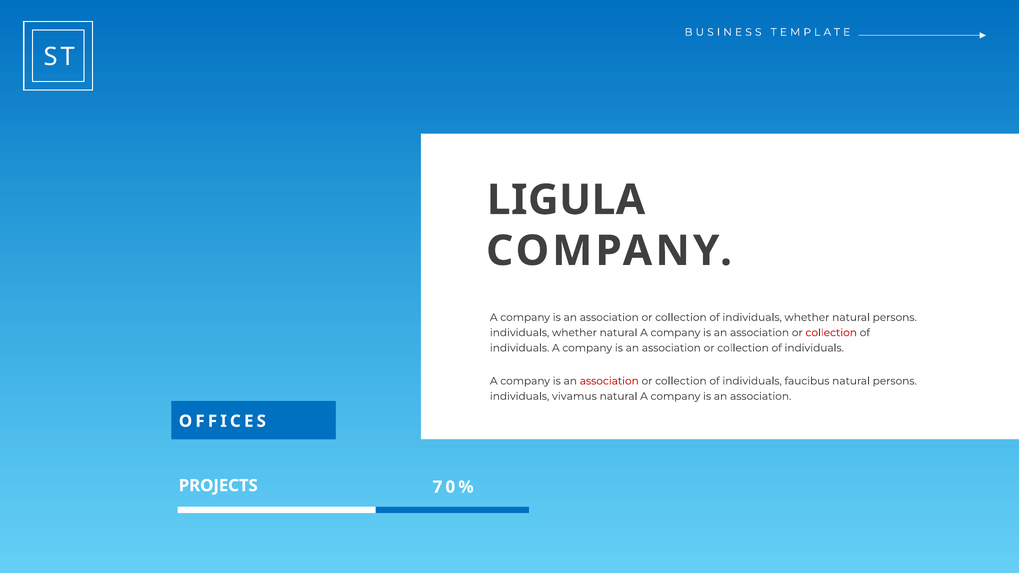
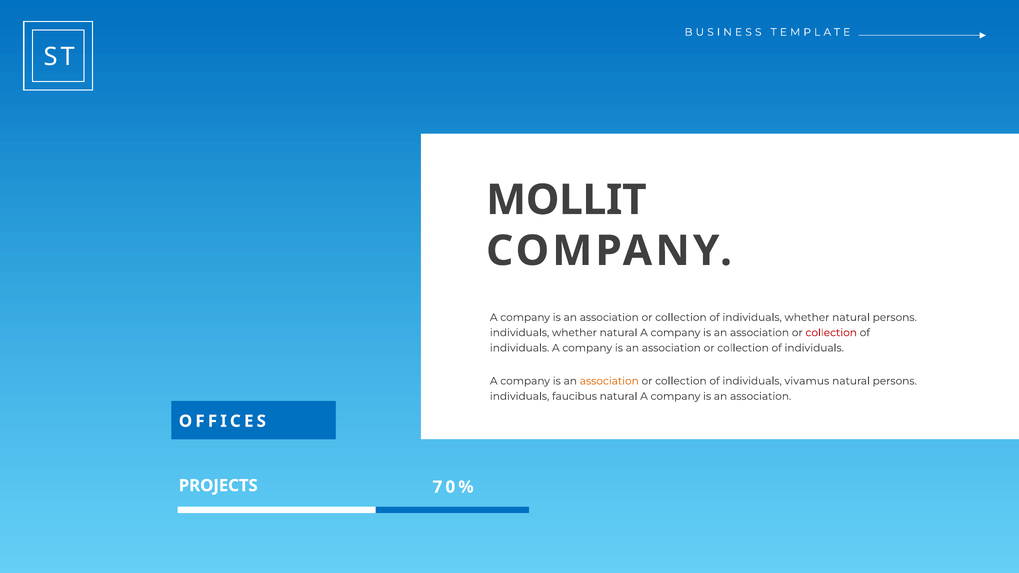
LIGULA: LIGULA -> MOLLIT (566, 200)
association colour: red -> orange (609, 381)
faucibus: faucibus -> vivamus (807, 381)
vivamus: vivamus -> faucibus (574, 396)
